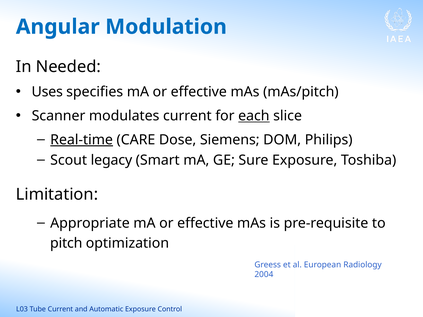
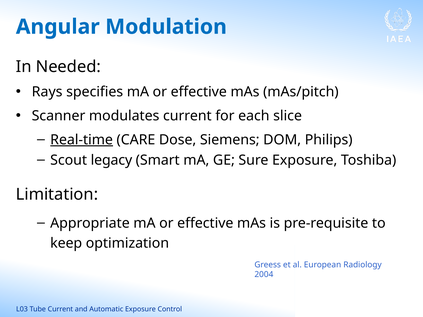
Uses: Uses -> Rays (47, 92)
each underline: present -> none (254, 116)
pitch: pitch -> keep (66, 244)
